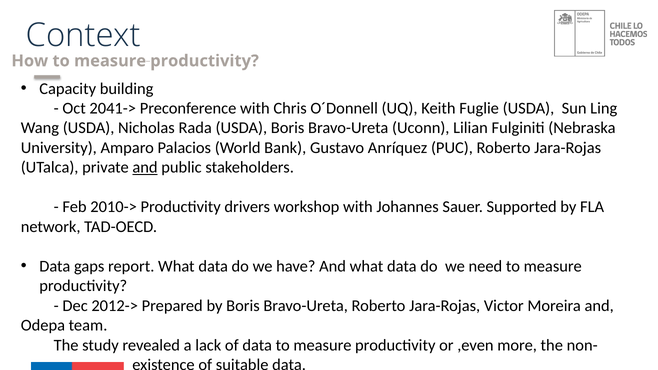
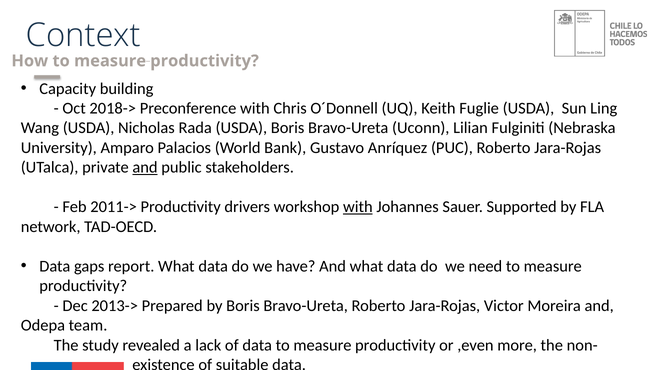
2041->: 2041-> -> 2018-> (113, 108)
2010->: 2010-> -> 2011-> (114, 207)
with underline: none -> present (358, 207)
2012->: 2012-> -> 2013-> (115, 306)
